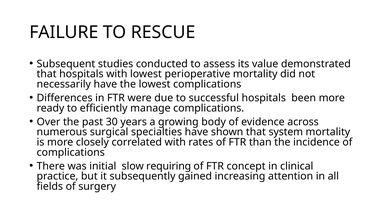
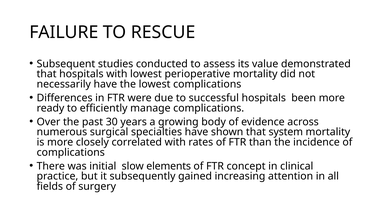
requiring: requiring -> elements (169, 166)
